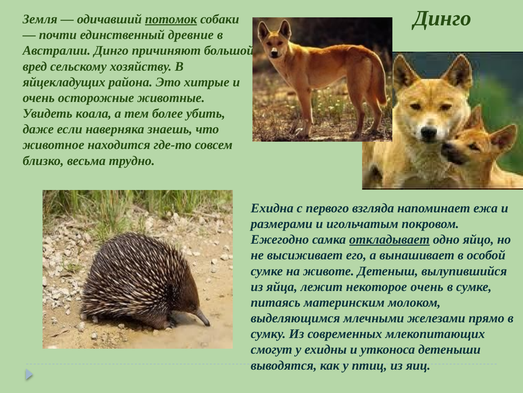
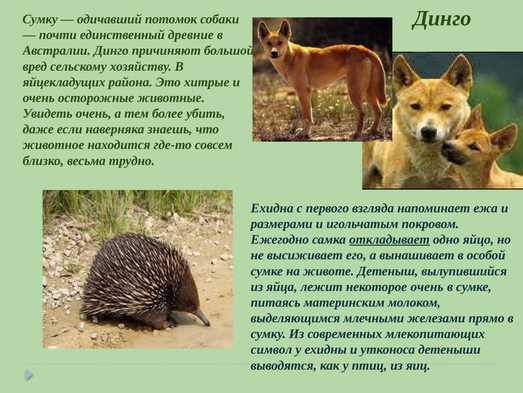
Земля: Земля -> Сумку (40, 19)
потомок underline: present -> none (171, 19)
Увидеть коала: коала -> очень (94, 113)
смогут: смогут -> символ (271, 349)
